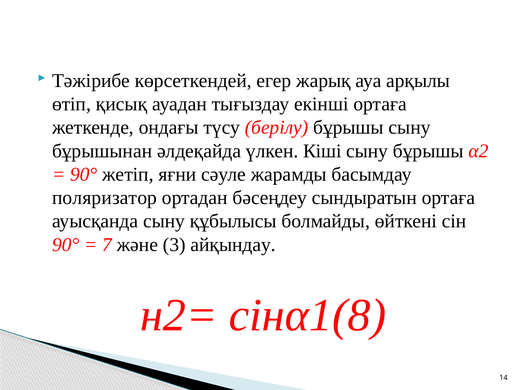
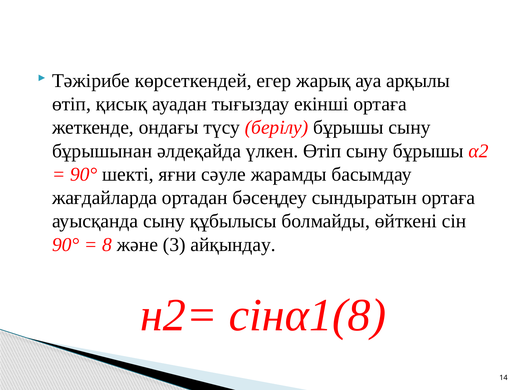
үлкен Кіші: Кіші -> Өтіп (322, 151)
жетіп: жетіп -> шекті (128, 174)
поляризатор: поляризатор -> жағдайларда (105, 198)
7: 7 -> 8 (107, 245)
